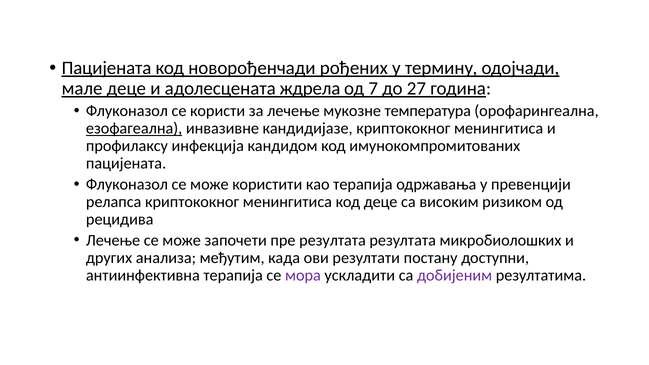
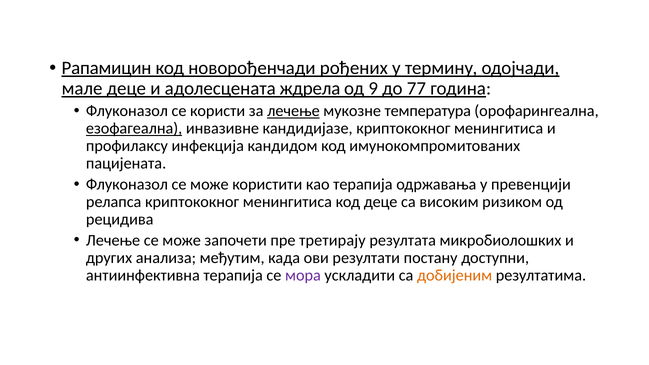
Пацијената: Пацијената -> Рапамицин (107, 68)
7: 7 -> 9 (373, 89)
27: 27 -> 77 (416, 89)
лечење underline: none -> present (293, 111)
пре резултата: резултата -> третирају (332, 240)
добијеним colour: purple -> orange (455, 275)
